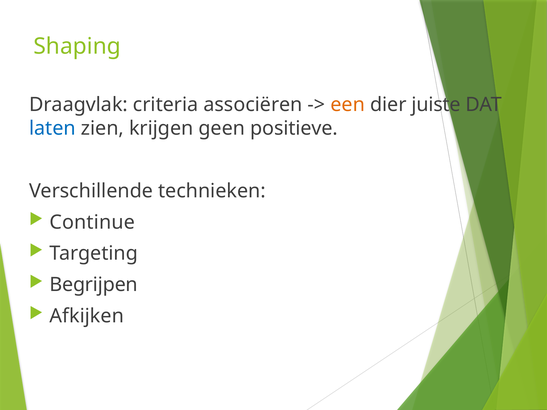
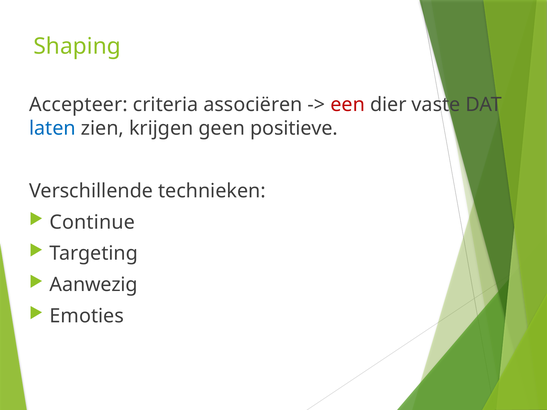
Draagvlak: Draagvlak -> Accepteer (78, 105)
een colour: orange -> red (348, 105)
juiste: juiste -> vaste (436, 105)
Begrijpen: Begrijpen -> Aanwezig (94, 285)
Afkijken: Afkijken -> Emoties (87, 316)
